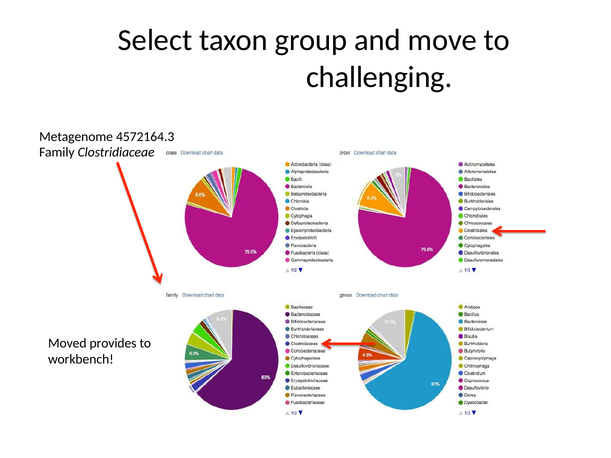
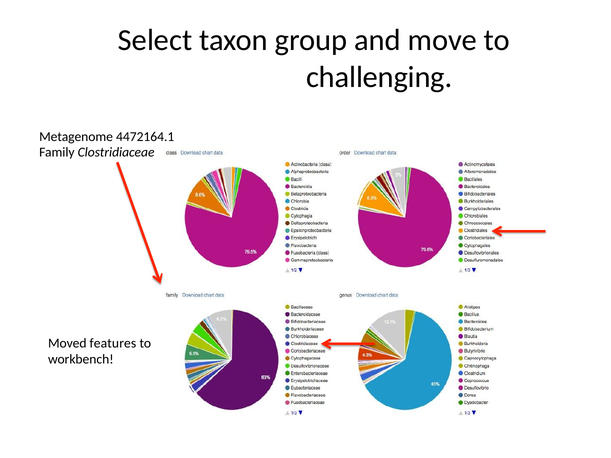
4572164.3: 4572164.3 -> 4472164.1 (145, 137)
provides: provides -> features (113, 343)
